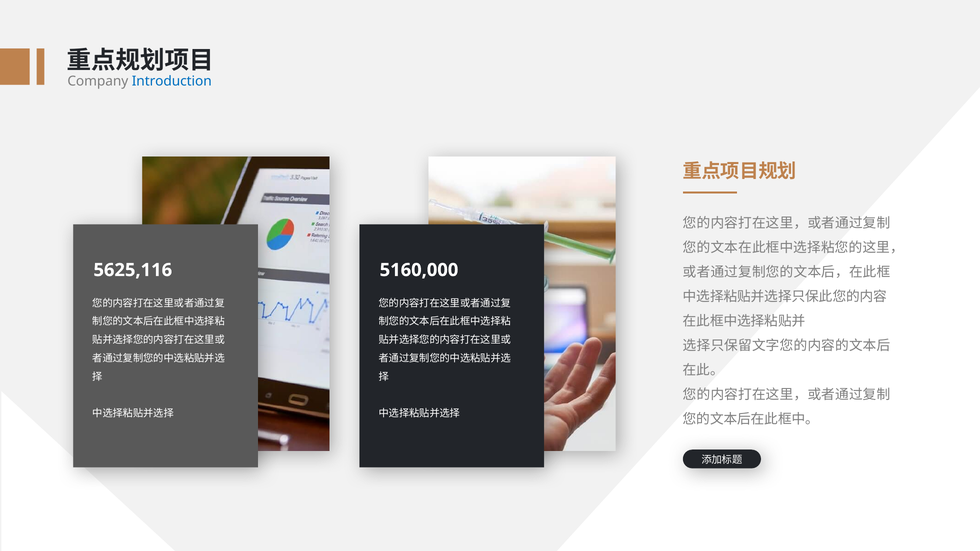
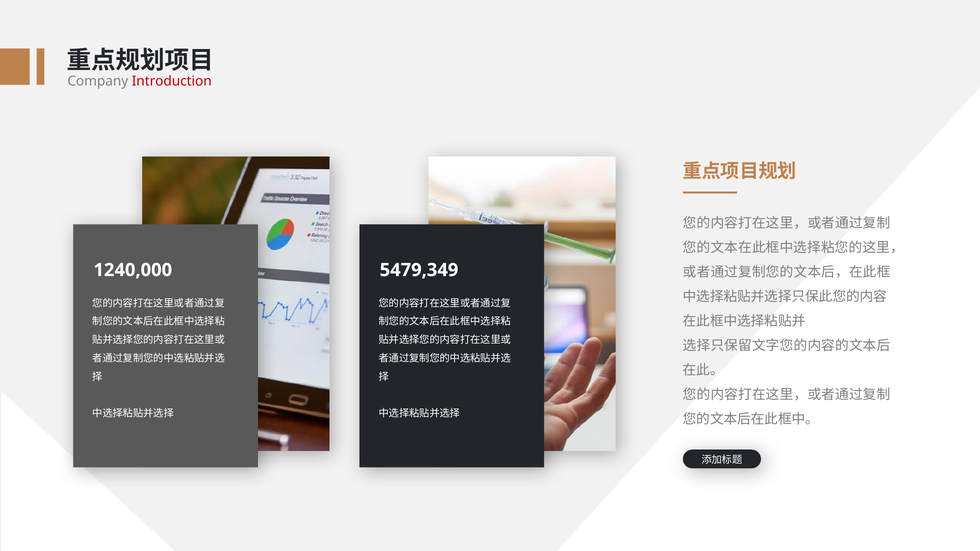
Introduction colour: blue -> red (172, 81)
5625,116: 5625,116 -> 1240,000 (133, 270)
5160,000: 5160,000 -> 5479,349 (419, 270)
